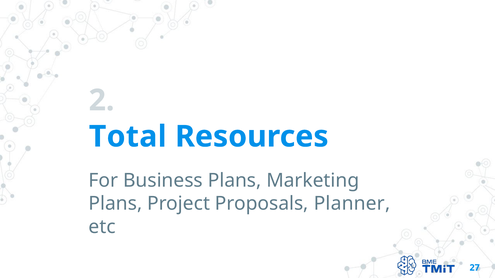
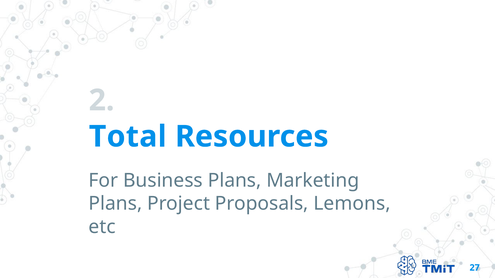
Planner: Planner -> Lemons (352, 204)
